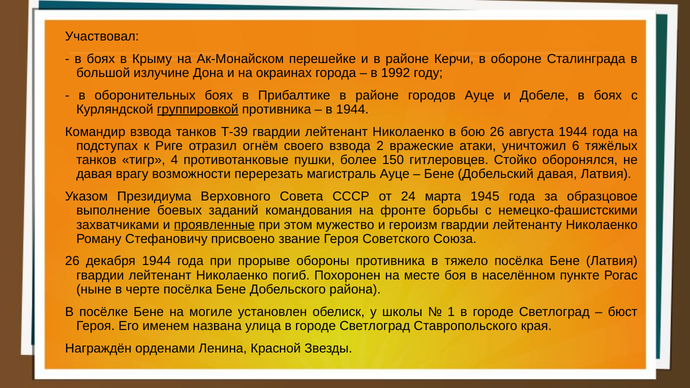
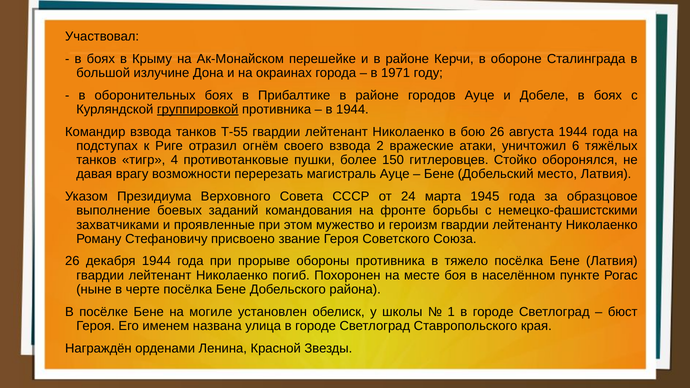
1992: 1992 -> 1971 (396, 73)
Т-39: Т-39 -> Т-55 (234, 132)
Добельский давая: давая -> место (557, 174)
проявленные underline: present -> none (214, 225)
